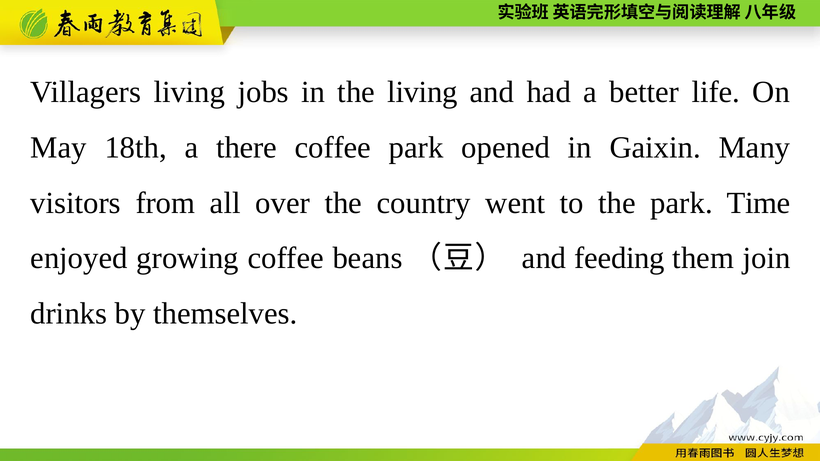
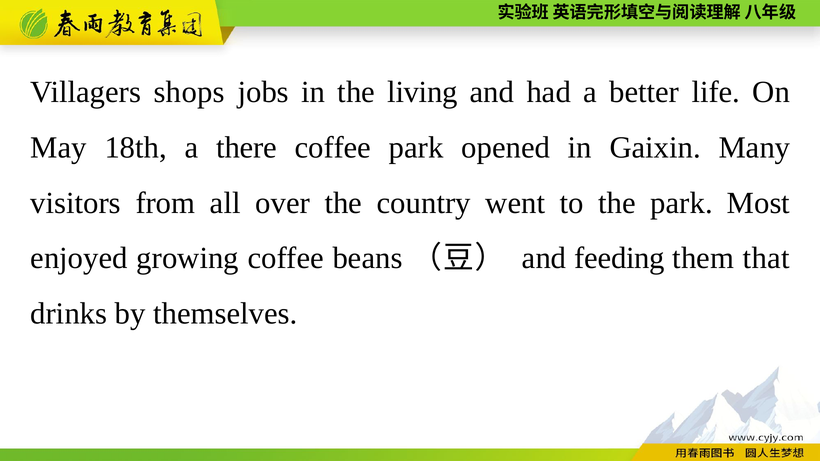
Villagers living: living -> shops (189, 92)
Time: Time -> Most (758, 203)
join: join -> that (766, 258)
